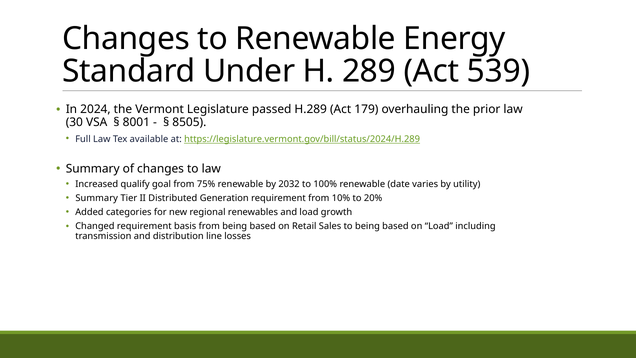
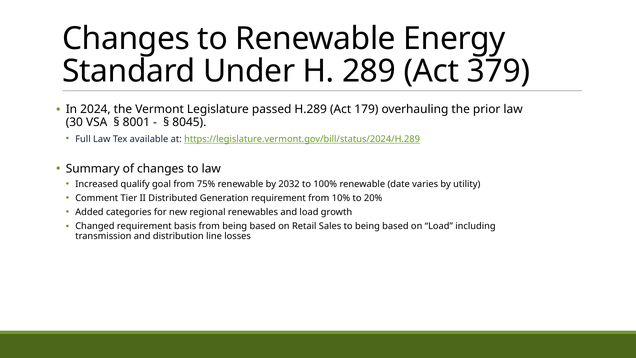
539: 539 -> 379 (498, 71)
8505: 8505 -> 8045 (189, 122)
Summary: Summary -> Comment (97, 198)
